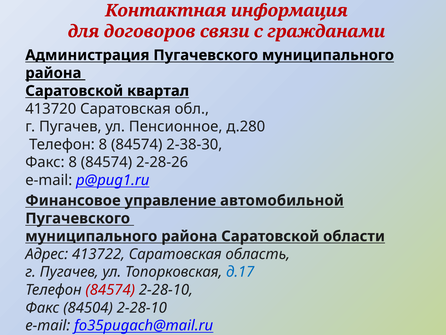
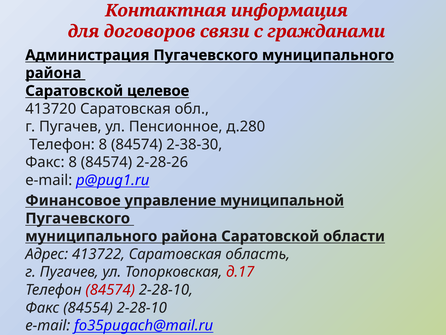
квартал: квартал -> целевое (158, 91)
автомобильной: автомобильной -> муниципальной (282, 200)
д.17 colour: blue -> red (240, 272)
84504: 84504 -> 84554 (88, 307)
